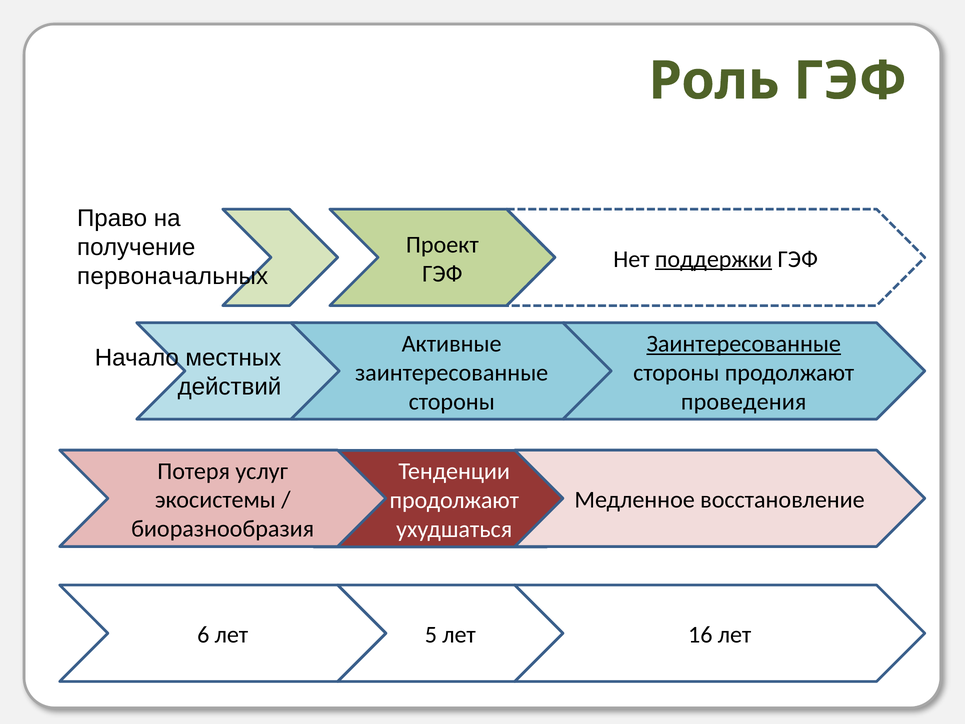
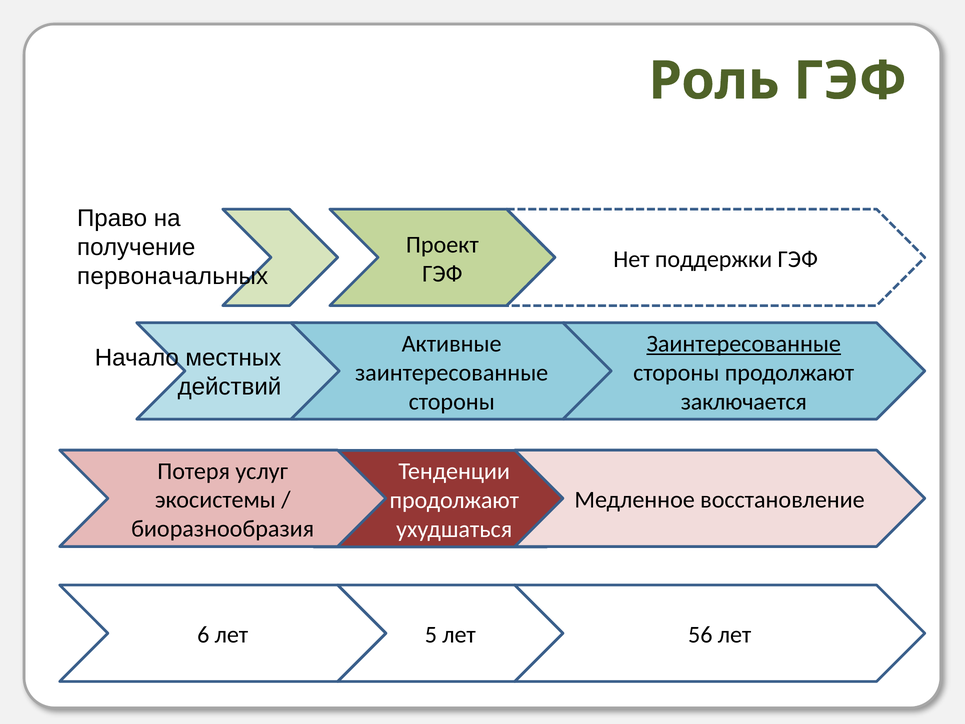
поддержки underline: present -> none (714, 259)
проведения: проведения -> заключается (744, 401)
16: 16 -> 56 (700, 635)
